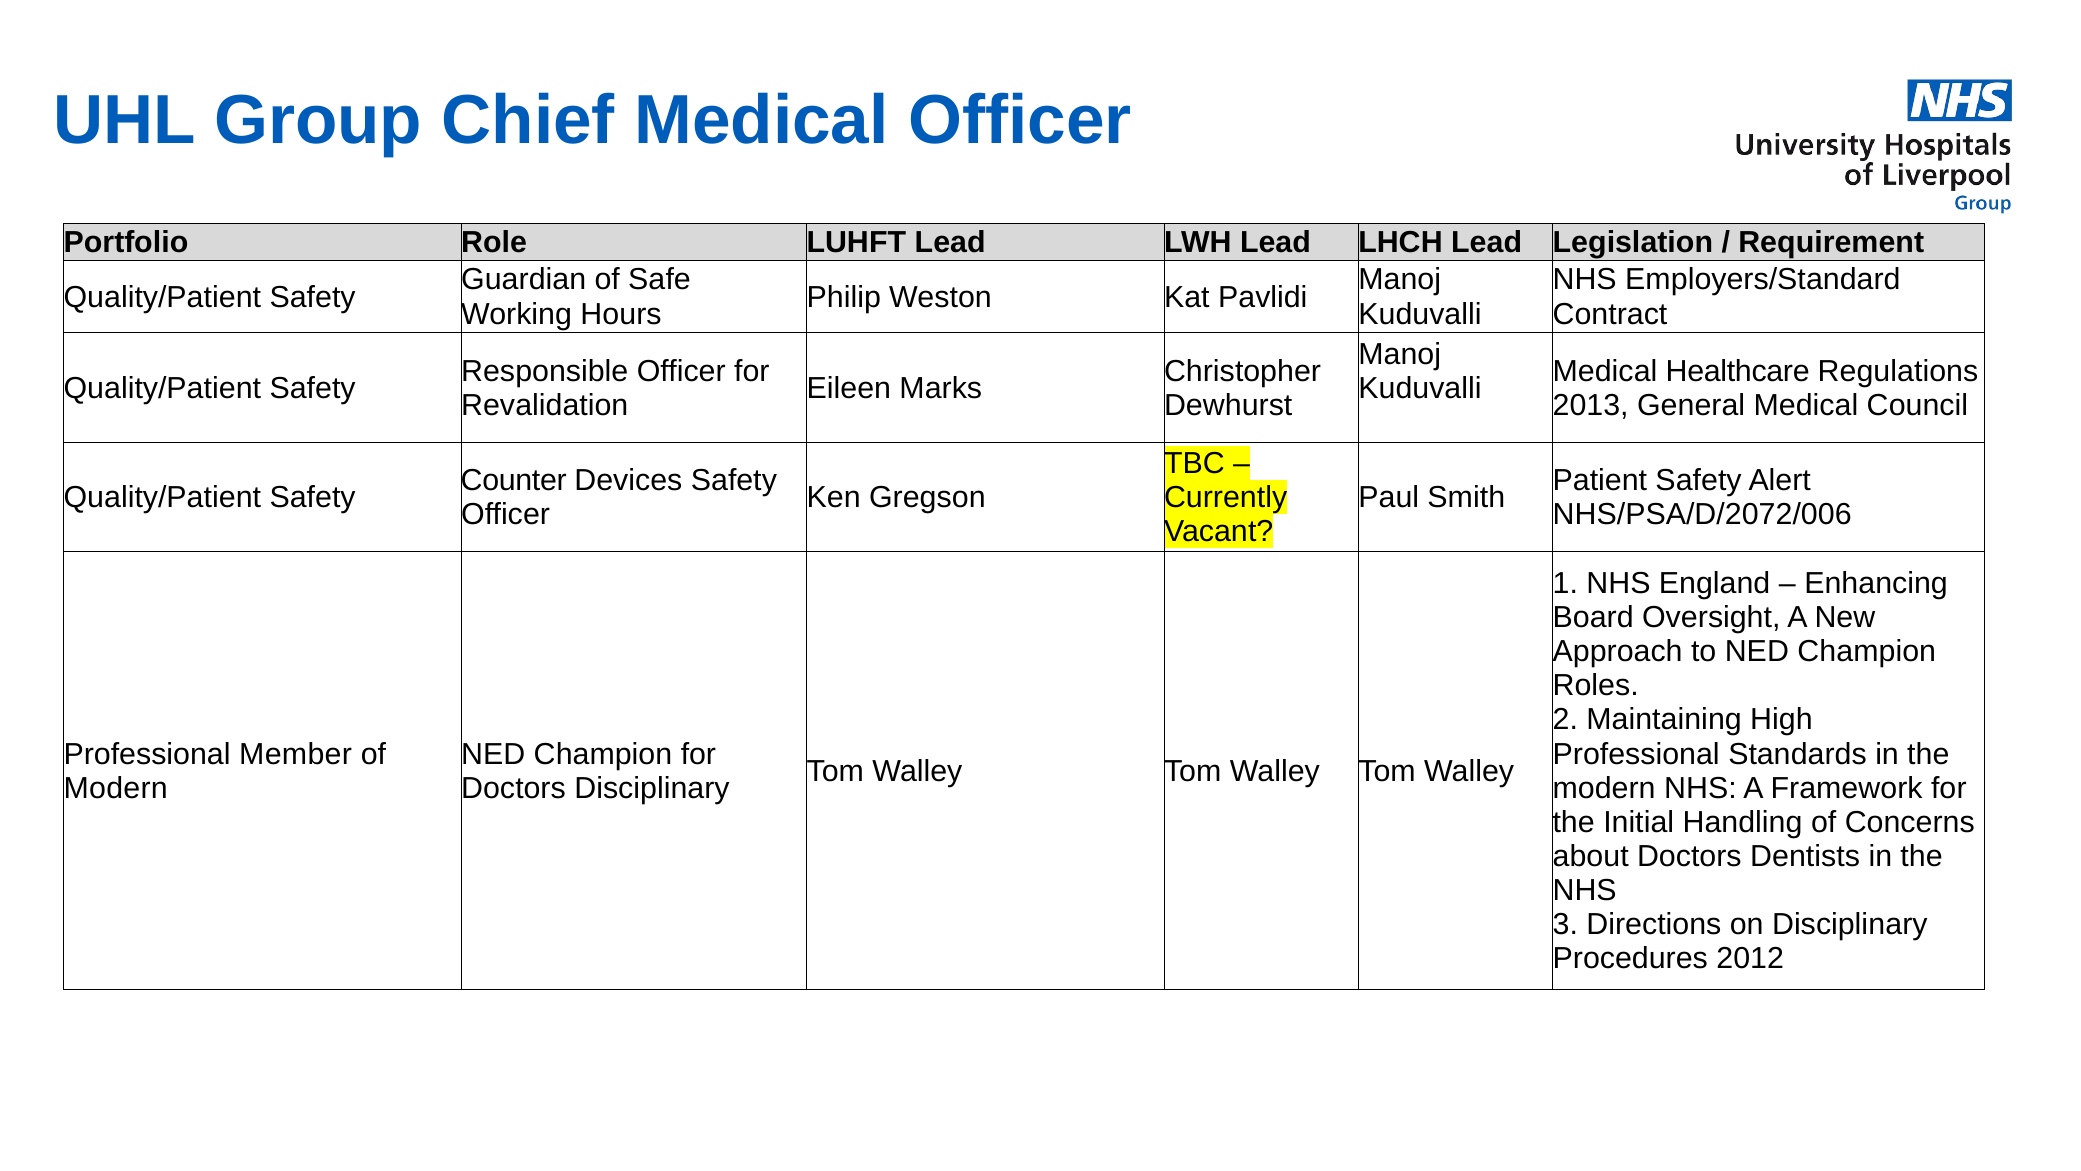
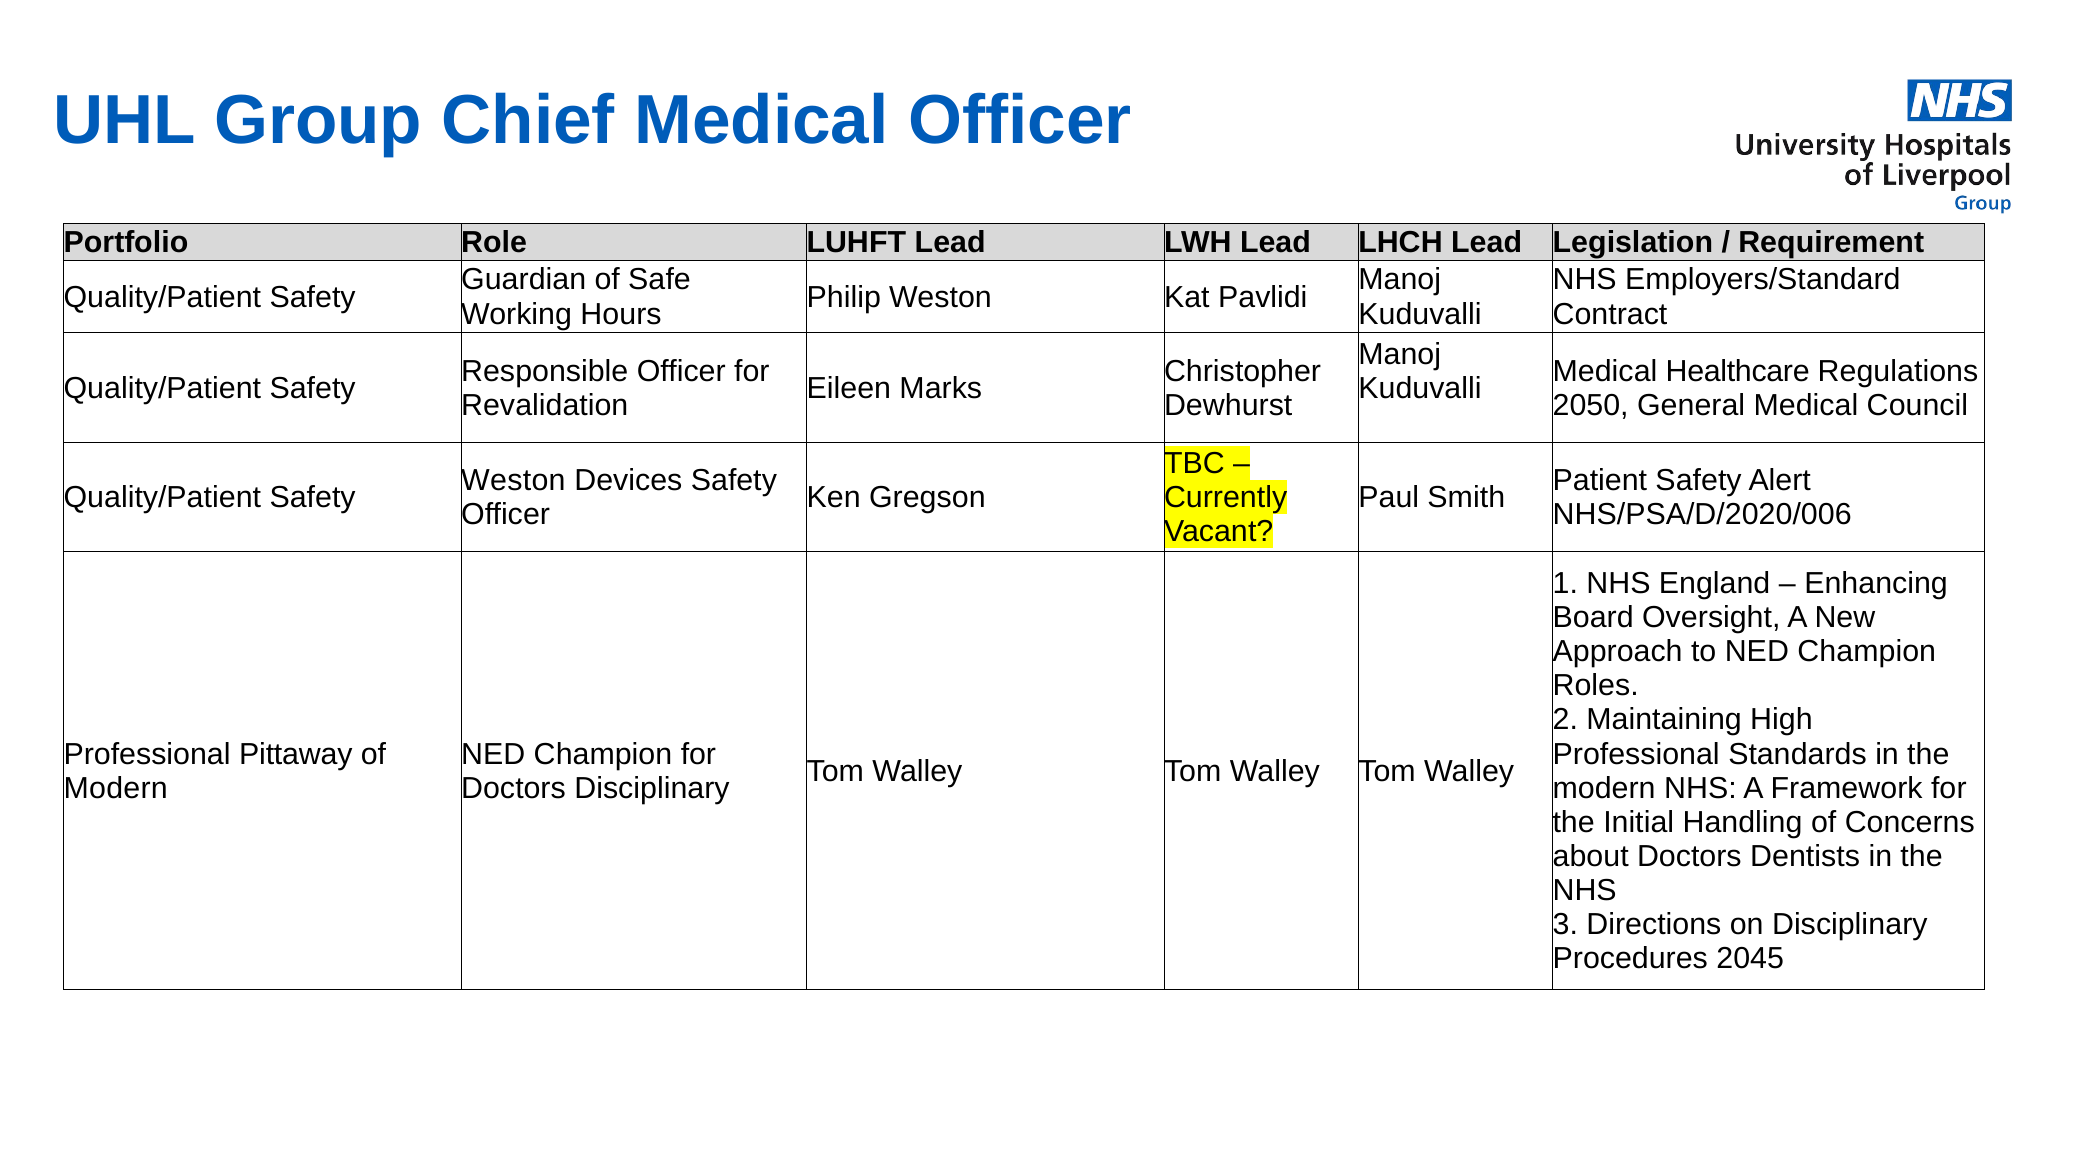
2013: 2013 -> 2050 (1591, 405)
Counter: Counter -> Weston (513, 480)
NHS/PSA/D/2072/006: NHS/PSA/D/2072/006 -> NHS/PSA/D/2020/006 (1702, 514)
Member: Member -> Pittaway (296, 754)
2012: 2012 -> 2045 (1750, 958)
